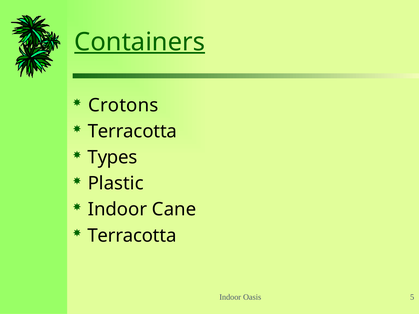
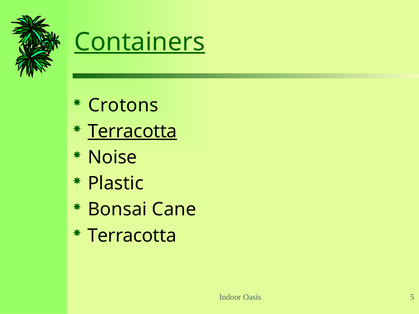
Terracotta underline: none -> present (132, 131)
Types: Types -> Noise (112, 158)
Indoor: Indoor -> Bonsai (117, 210)
